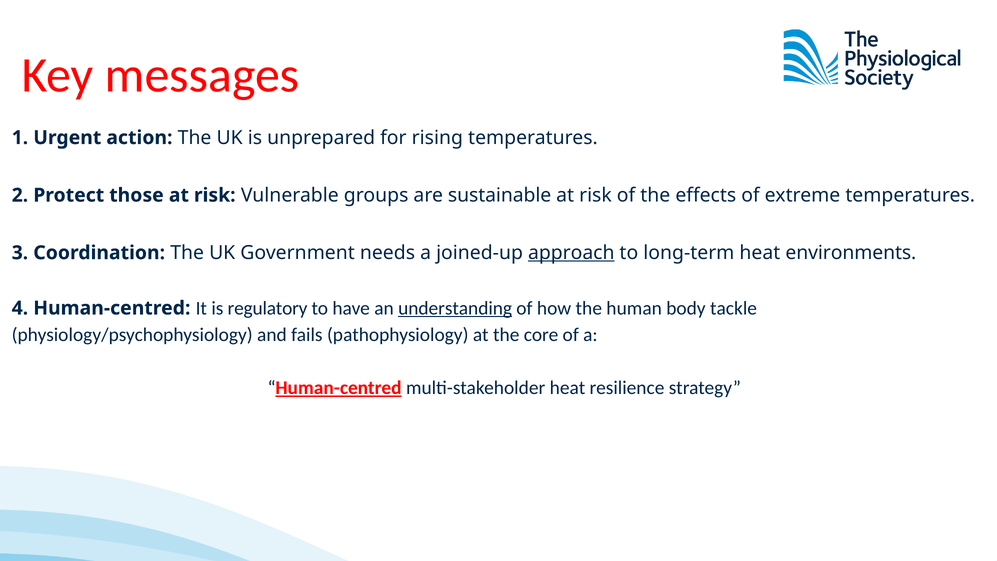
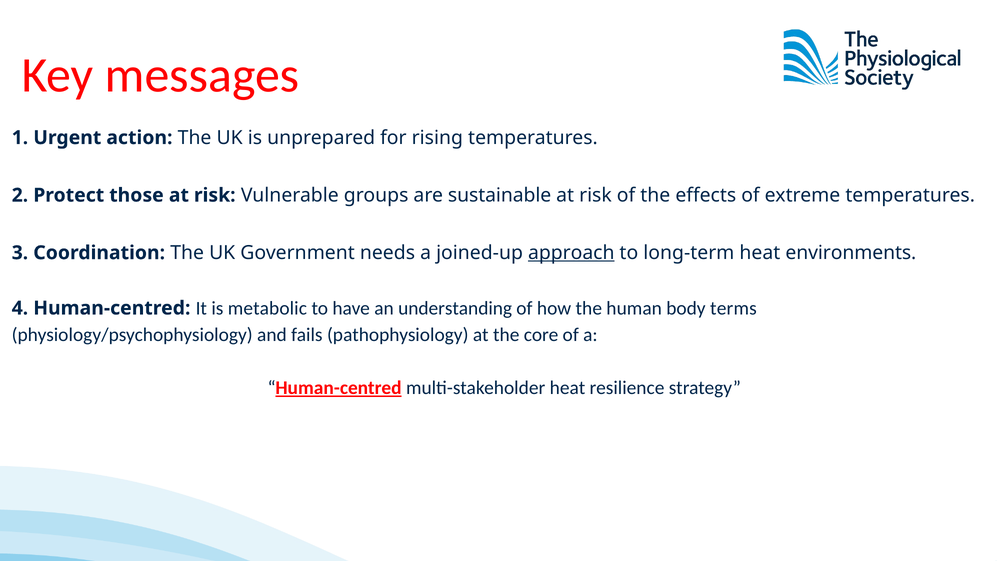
regulatory: regulatory -> metabolic (267, 308)
understanding underline: present -> none (455, 308)
tackle: tackle -> terms (733, 308)
